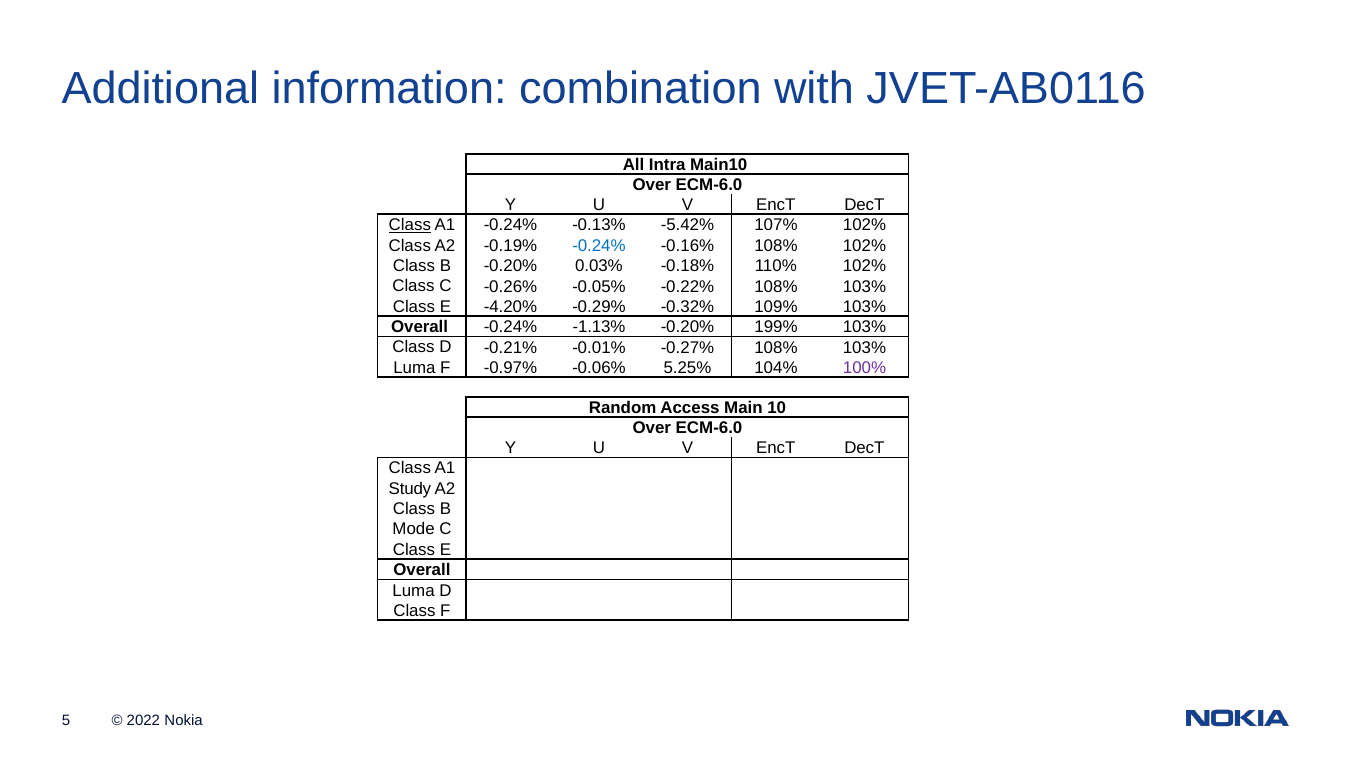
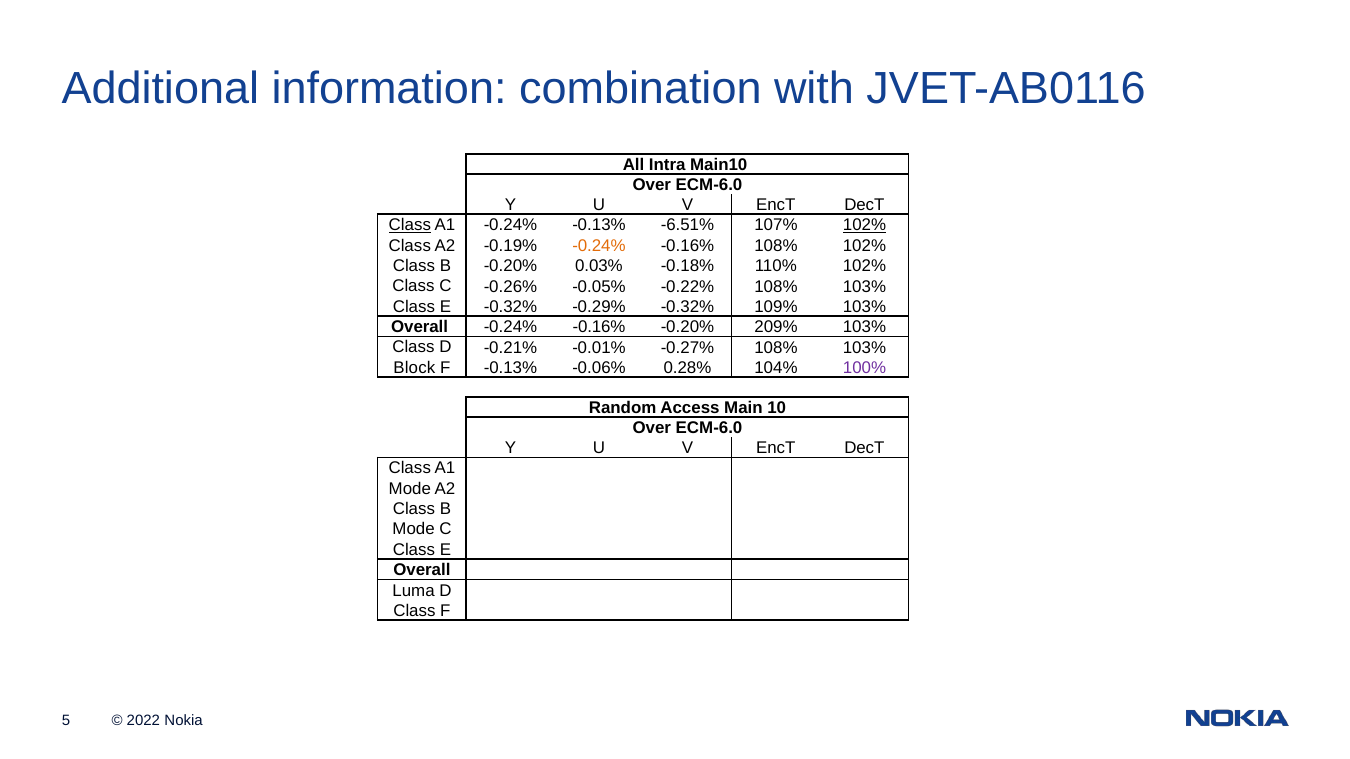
-5.42%: -5.42% -> -6.51% (687, 226)
102% underline: none -> present (864, 226)
-0.24% colour: blue -> orange (599, 246)
E -4.20%: -4.20% -> -0.32% (510, 307)
Overall -0.24% -1.13%: -1.13% -> -0.16% (599, 327)
199%: 199% -> 209% (776, 327)
Luma: Luma -> Block (414, 368)
F -0.97%: -0.97% -> -0.13% (510, 368)
5.25%: 5.25% -> 0.28% (687, 368)
Study: Study -> Mode (410, 489)
